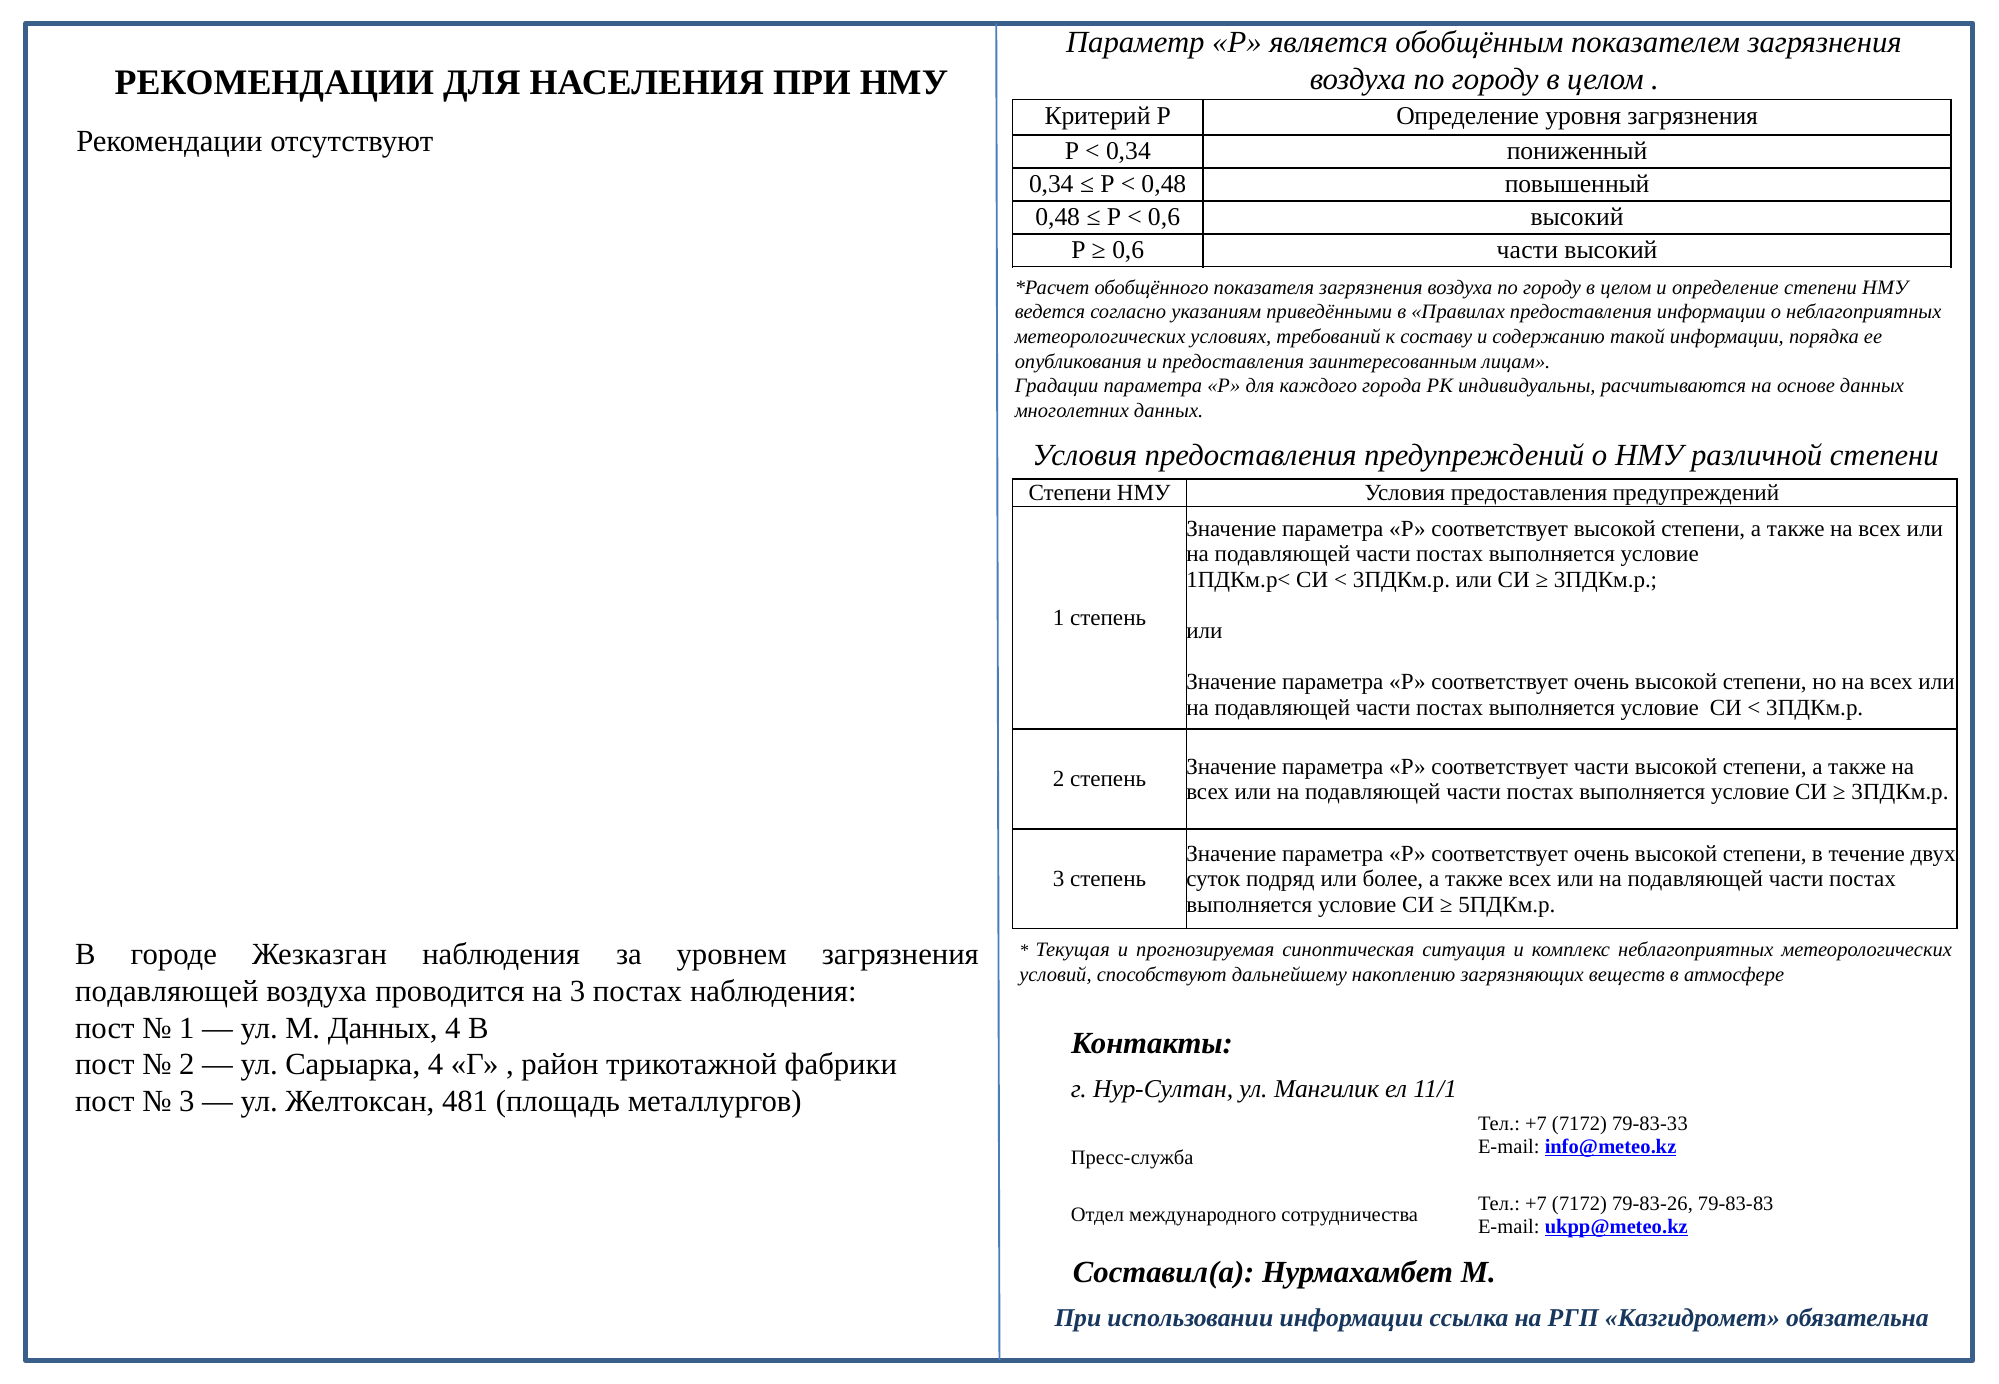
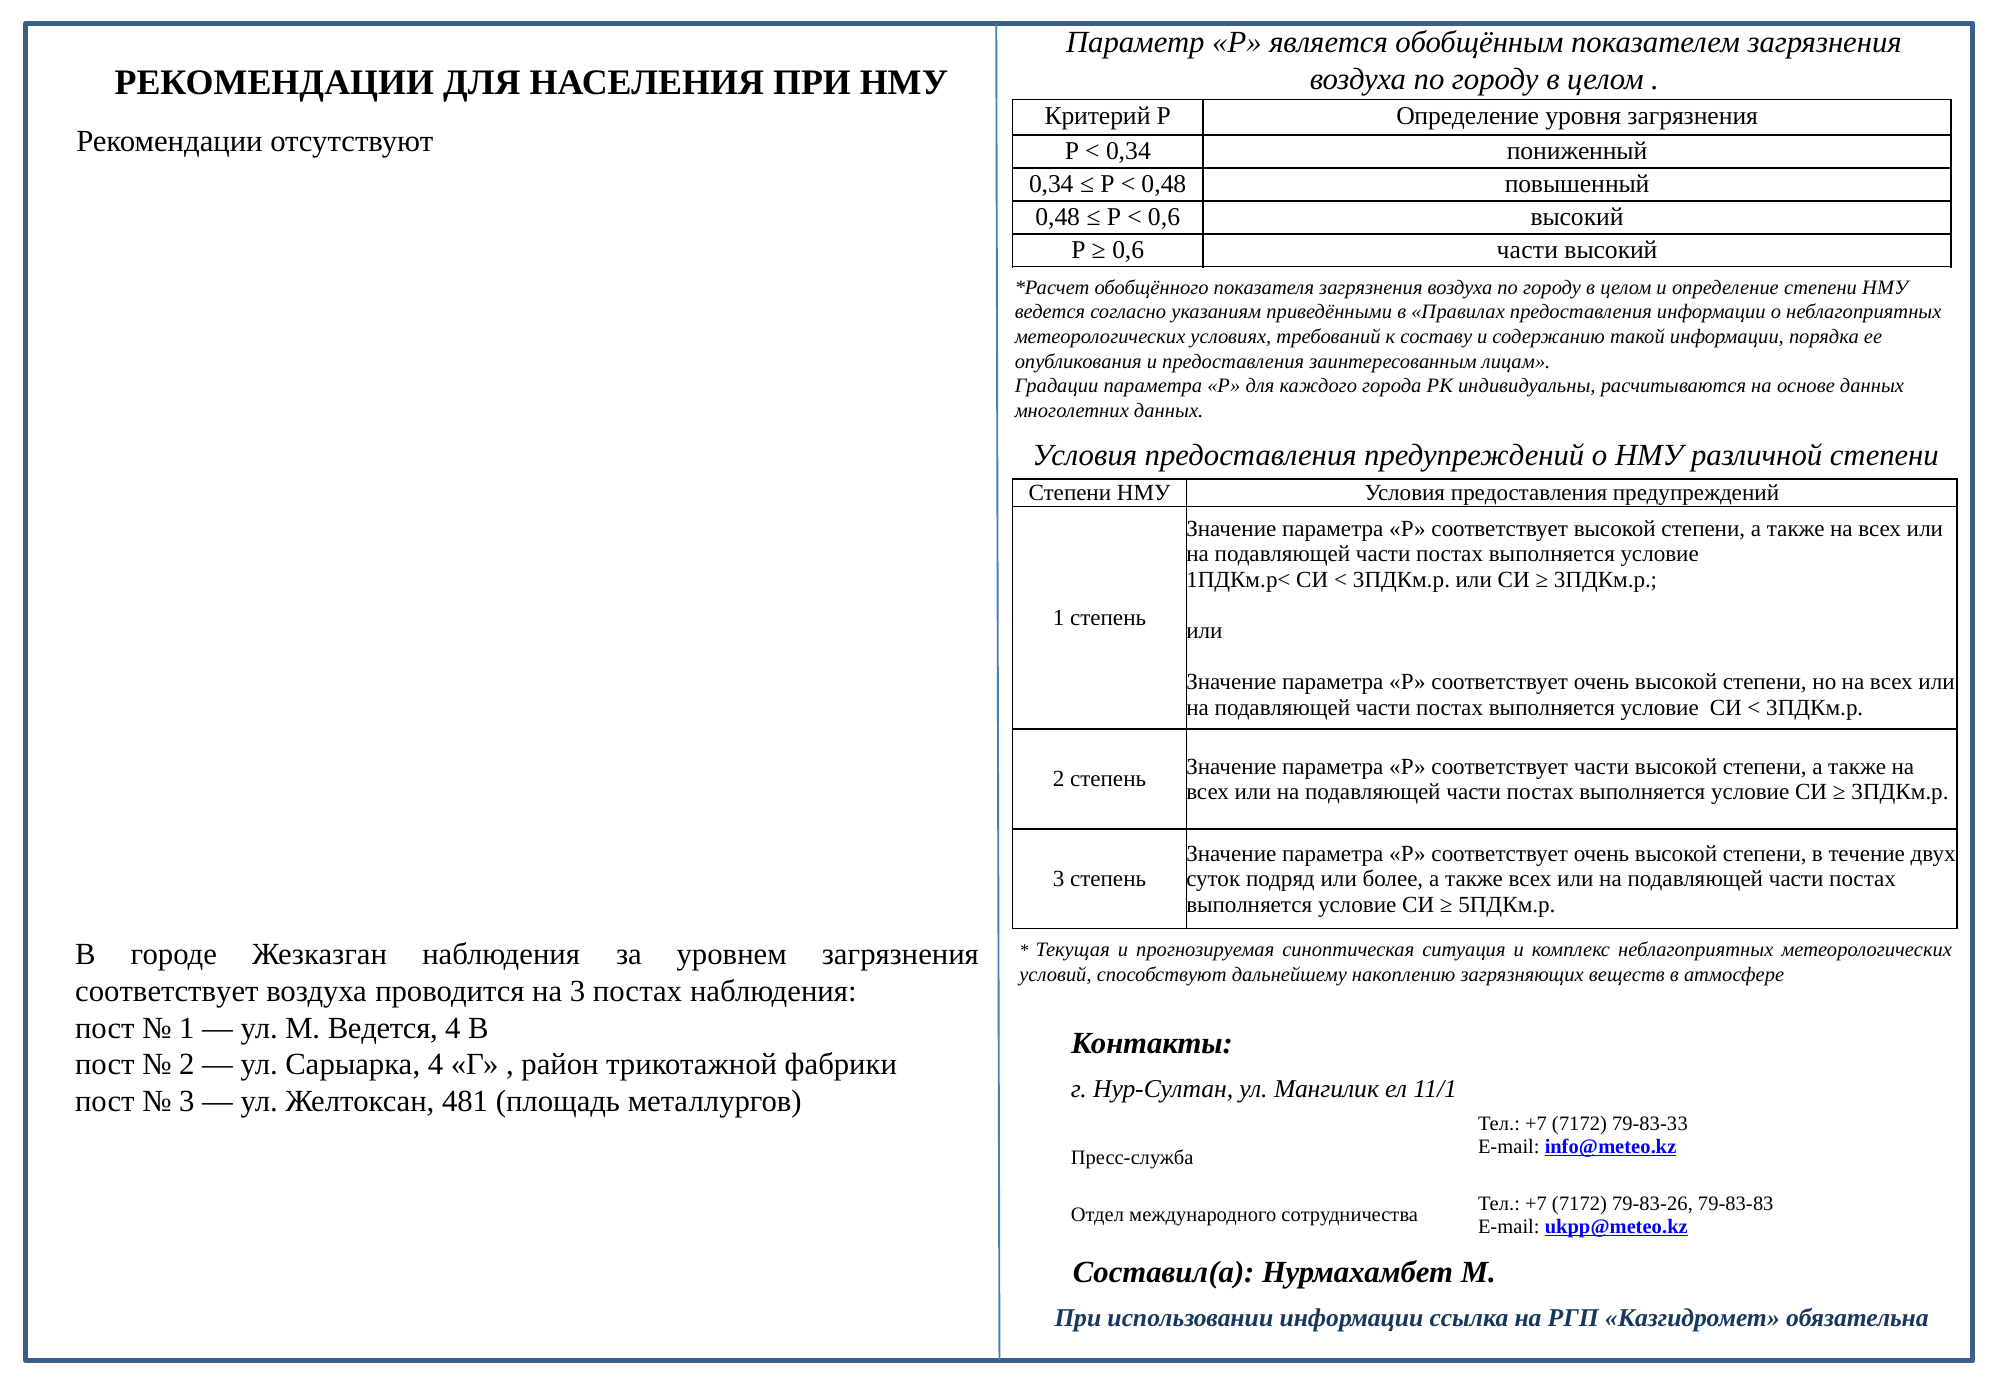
подавляющей: подавляющей -> соответствует (167, 991)
М Данных: Данных -> Ведется (383, 1028)
